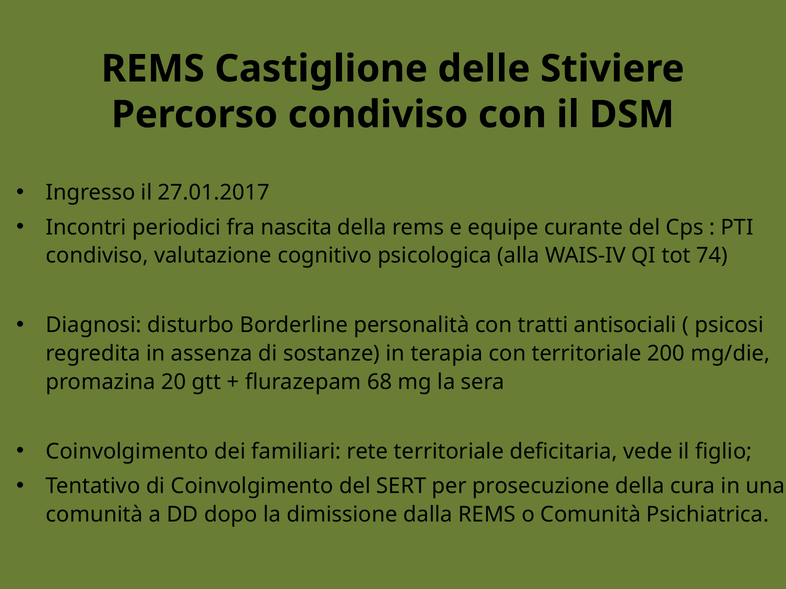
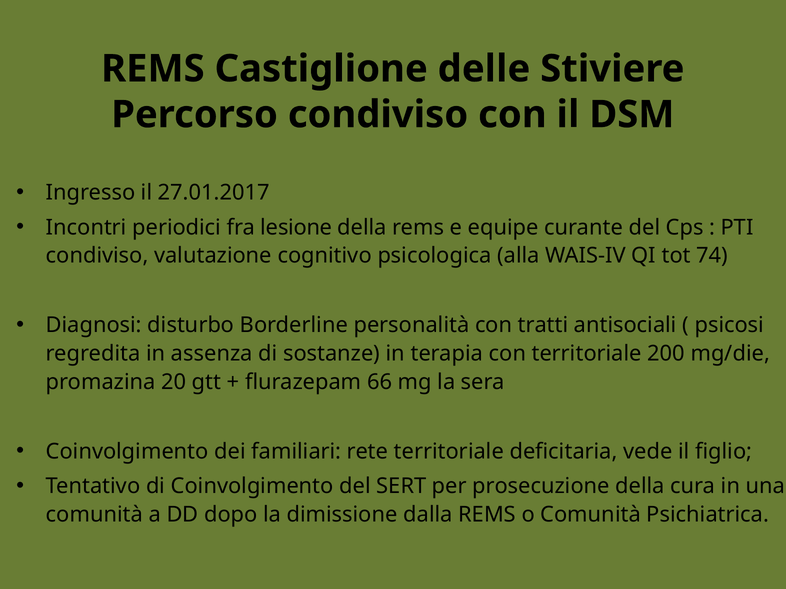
nascita: nascita -> lesione (296, 228)
68: 68 -> 66 (380, 382)
